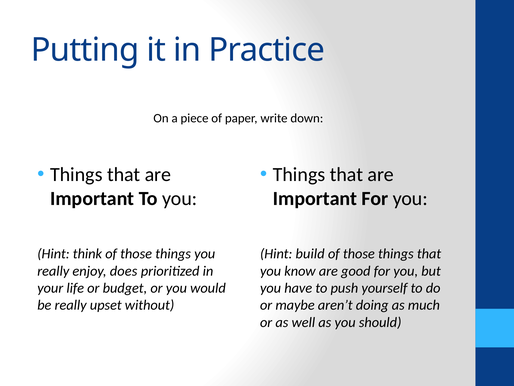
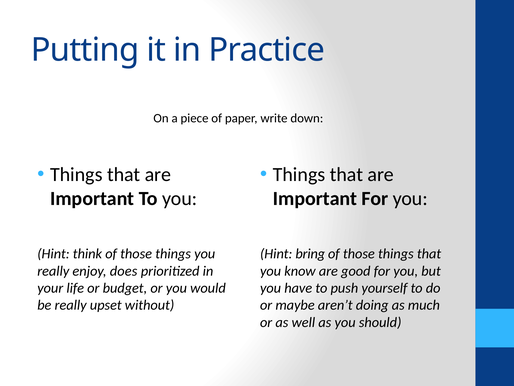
build: build -> bring (310, 253)
